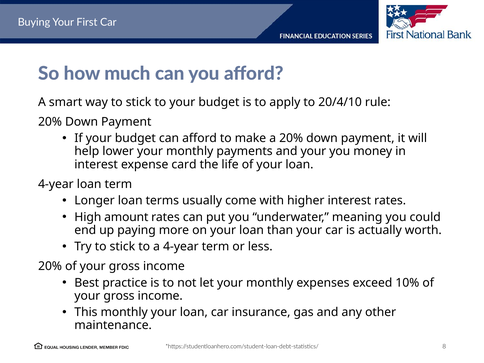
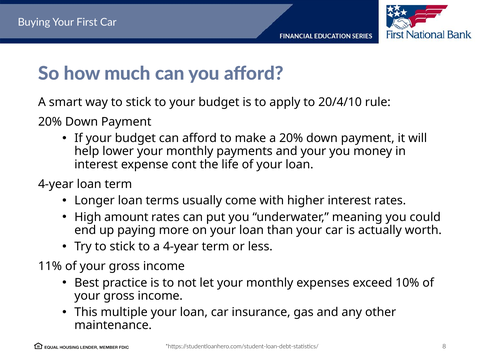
card: card -> cont (184, 164)
20%: 20% -> 11% (50, 266)
This monthly: monthly -> multiple (124, 312)
